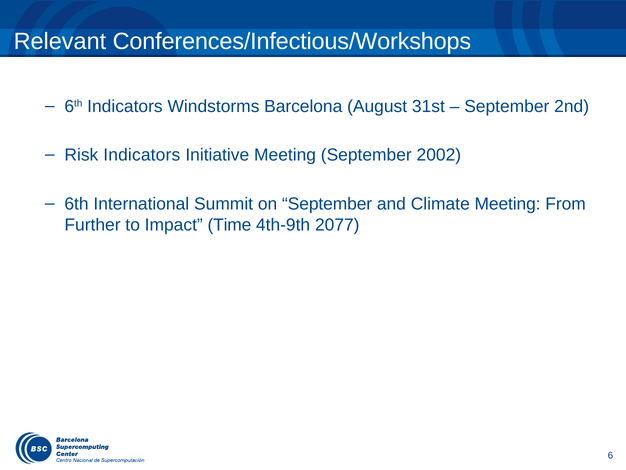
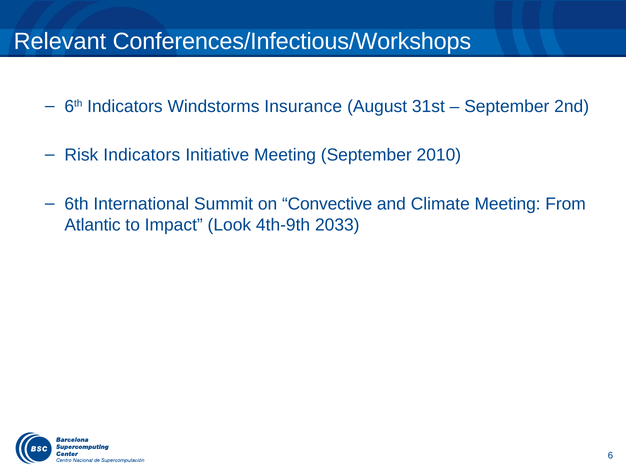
Barcelona: Barcelona -> Insurance (303, 106)
2002: 2002 -> 2010 (439, 155)
on September: September -> Convective (327, 204)
Further: Further -> Atlantic (93, 225)
Time: Time -> Look (229, 225)
2077: 2077 -> 2033 (337, 225)
